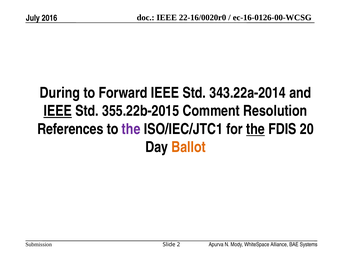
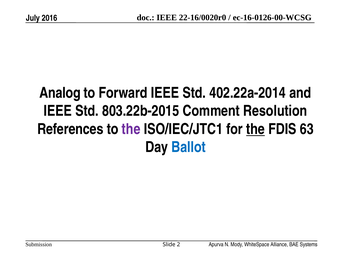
During: During -> Analog (60, 93)
343.22a-2014: 343.22a-2014 -> 402.22a-2014 (248, 93)
IEEE underline: present -> none (58, 111)
355.22b-2015: 355.22b-2015 -> 803.22b-2015 (141, 111)
20: 20 -> 63 (307, 129)
Ballot colour: orange -> blue (189, 147)
